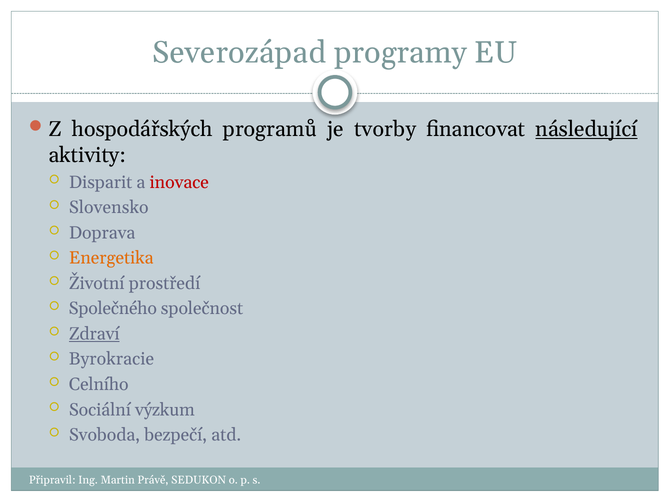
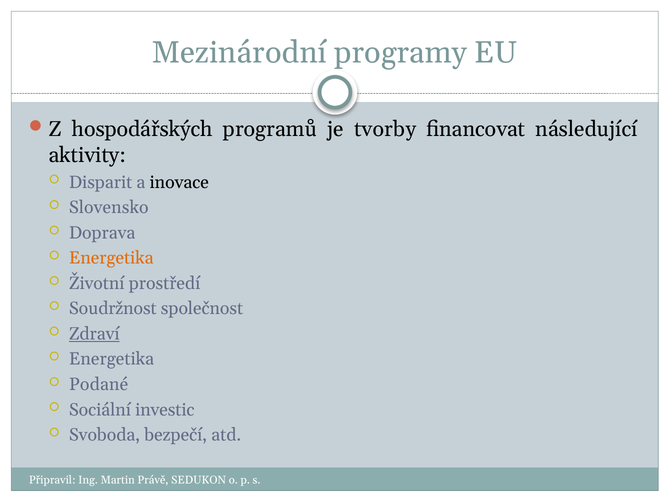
Severozápad: Severozápad -> Mezinárodní (239, 53)
následující underline: present -> none (586, 130)
inovace colour: red -> black (179, 182)
Společného: Společného -> Soudržnost (113, 309)
Byrokracie: Byrokracie -> Energetika (112, 360)
Celního: Celního -> Podané (99, 385)
výzkum: výzkum -> investic (165, 410)
